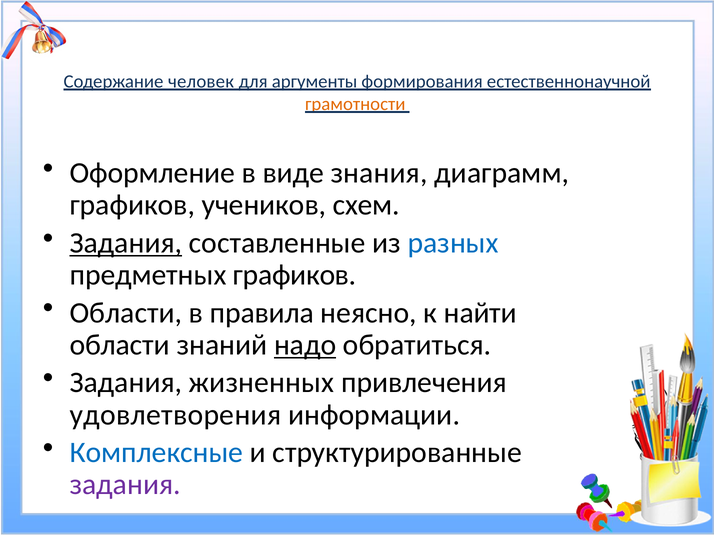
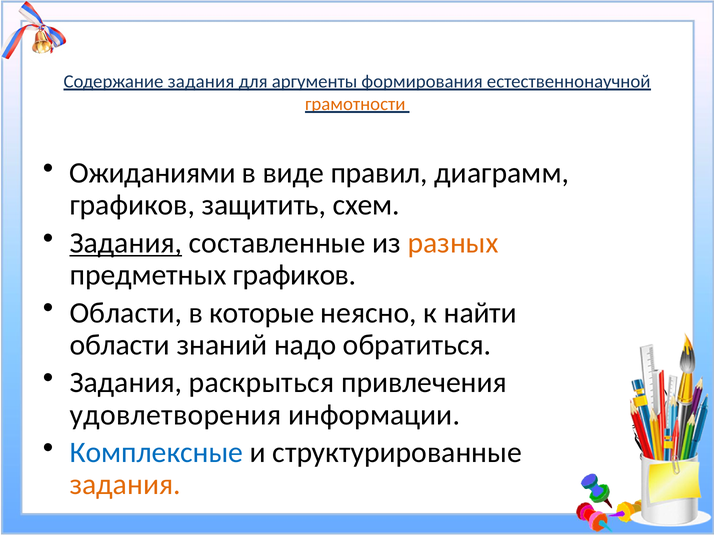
Содержание человек: человек -> задания (201, 81)
Оформление: Оформление -> Ожиданиями (152, 173)
знания: знания -> правил (379, 173)
учеников: учеников -> защитить (264, 205)
разных colour: blue -> orange (453, 243)
правила: правила -> которые (262, 313)
надо underline: present -> none (305, 345)
жизненных: жизненных -> раскрыться (261, 383)
задания colour: purple -> orange (125, 485)
